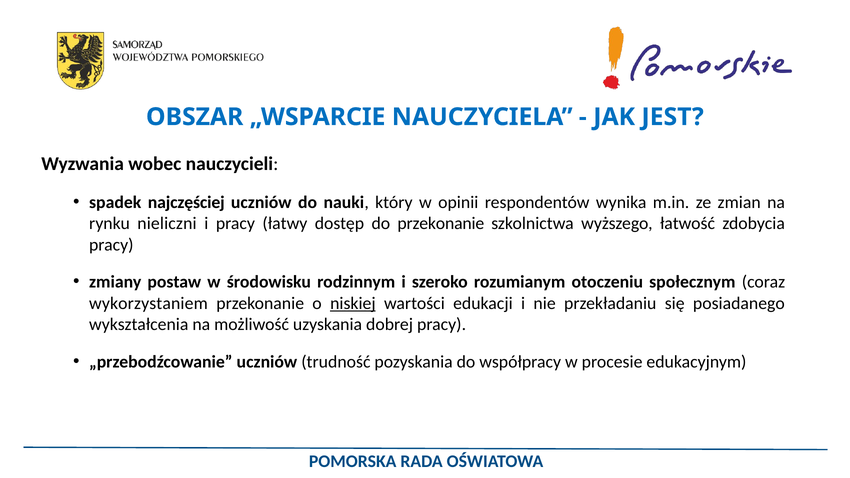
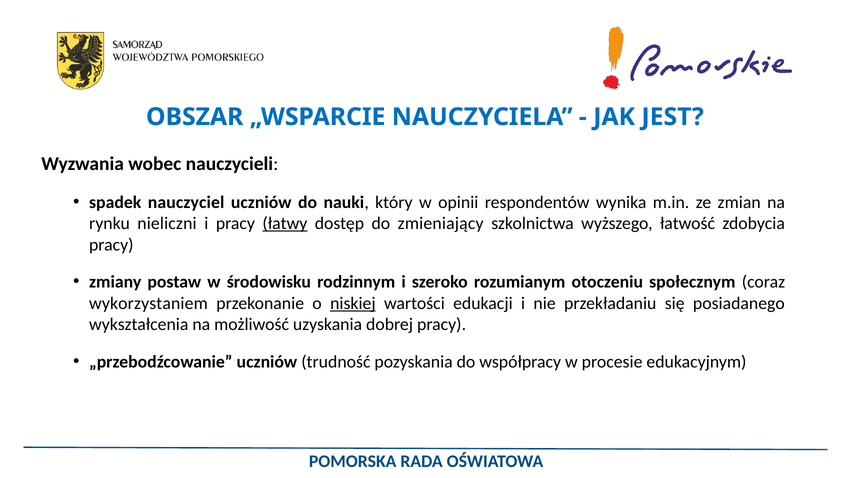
najczęściej: najczęściej -> nauczyciel (186, 202)
łatwy underline: none -> present (285, 223)
do przekonanie: przekonanie -> zmieniający (441, 223)
